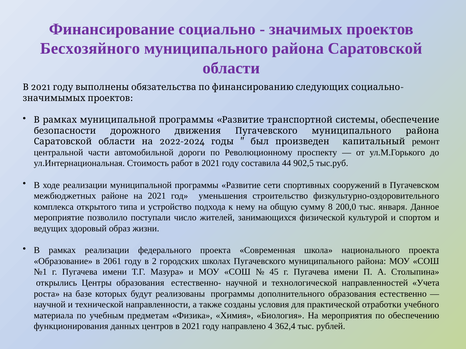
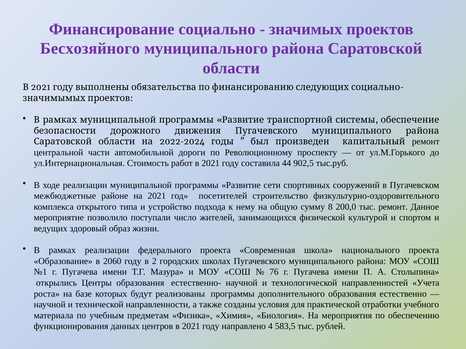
межбюджетных: межбюджетных -> межбюджетные (65, 196)
уменьшения: уменьшения -> посетителей (223, 196)
тыс января: января -> ремонт (393, 207)
2061: 2061 -> 2060 (112, 261)
45: 45 -> 76 (274, 272)
362,4: 362,4 -> 583,5 (285, 327)
